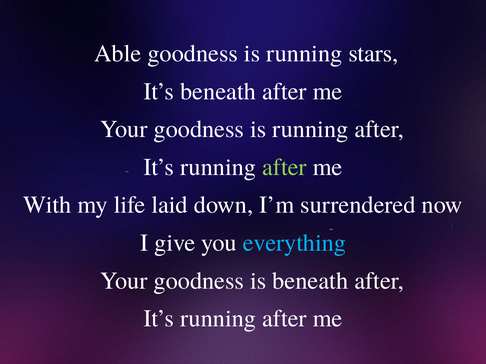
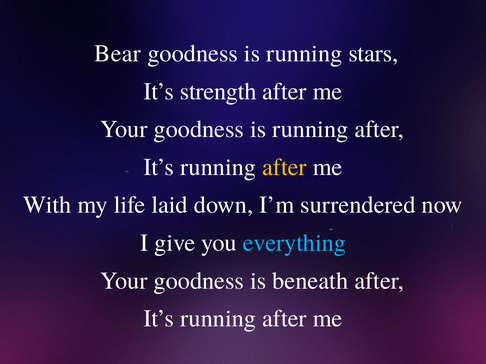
Able: Able -> Bear (118, 54)
It’s beneath: beneath -> strength (218, 92)
after colour: light green -> yellow (284, 167)
